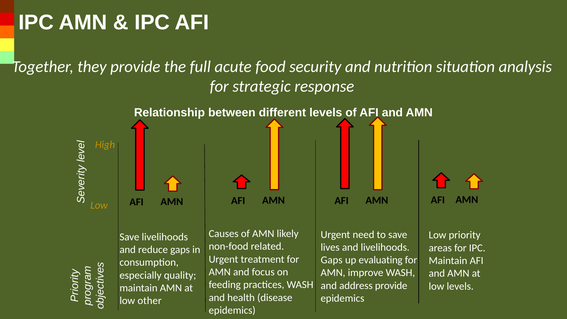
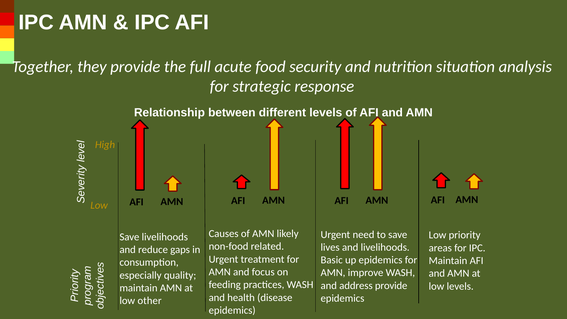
Gaps: Gaps -> Basic (332, 260)
up evaluating: evaluating -> epidemics (381, 260)
